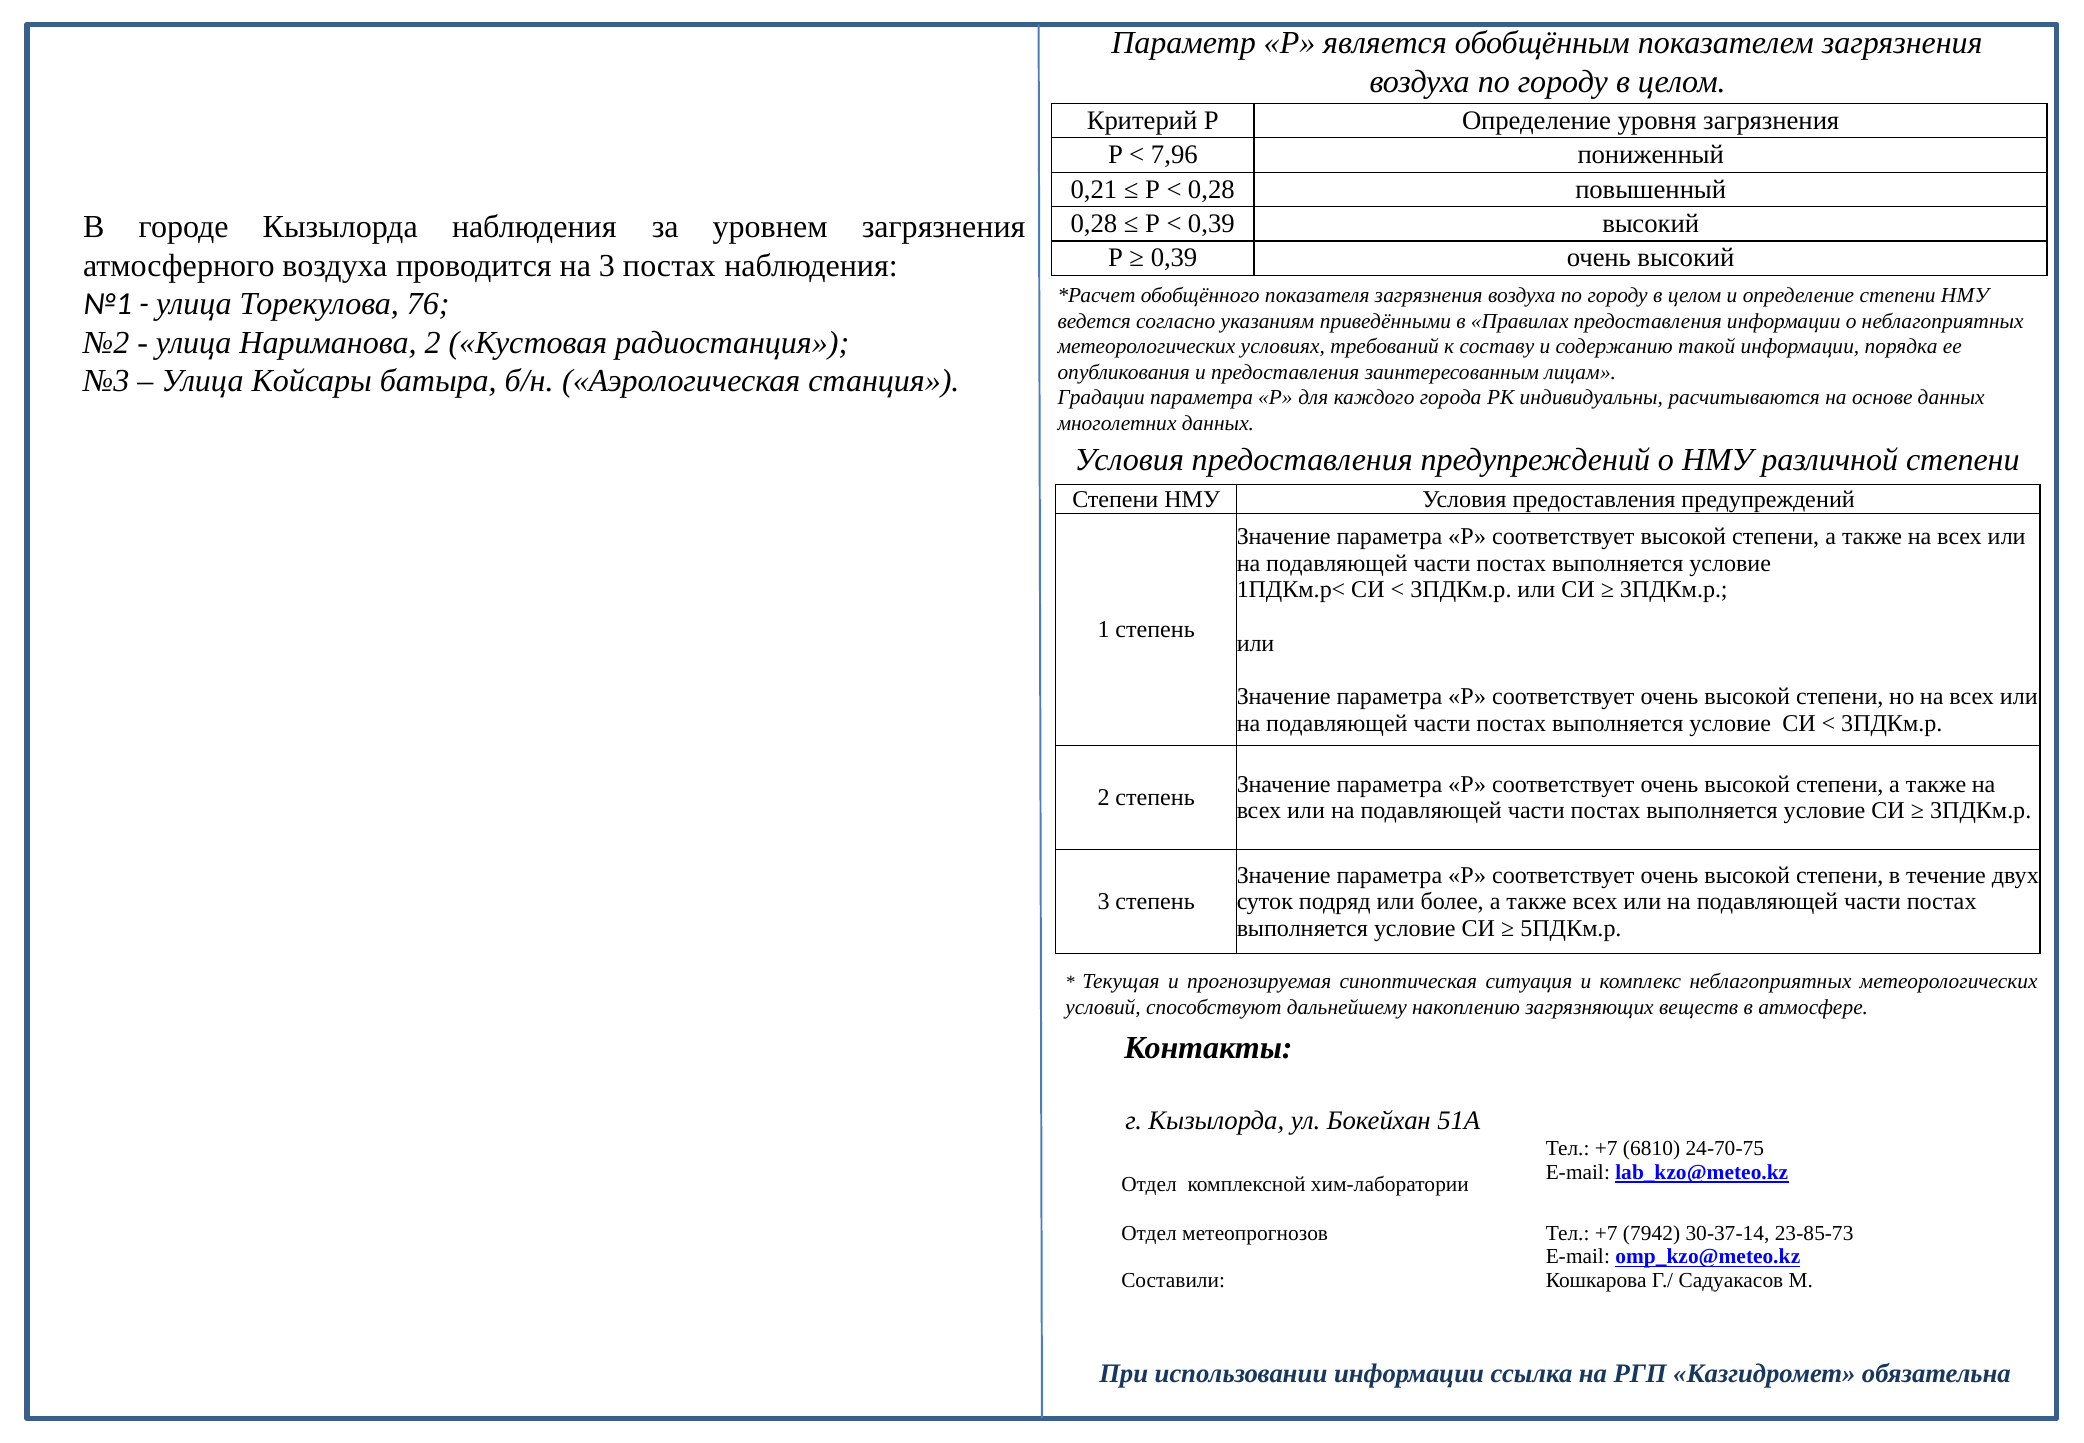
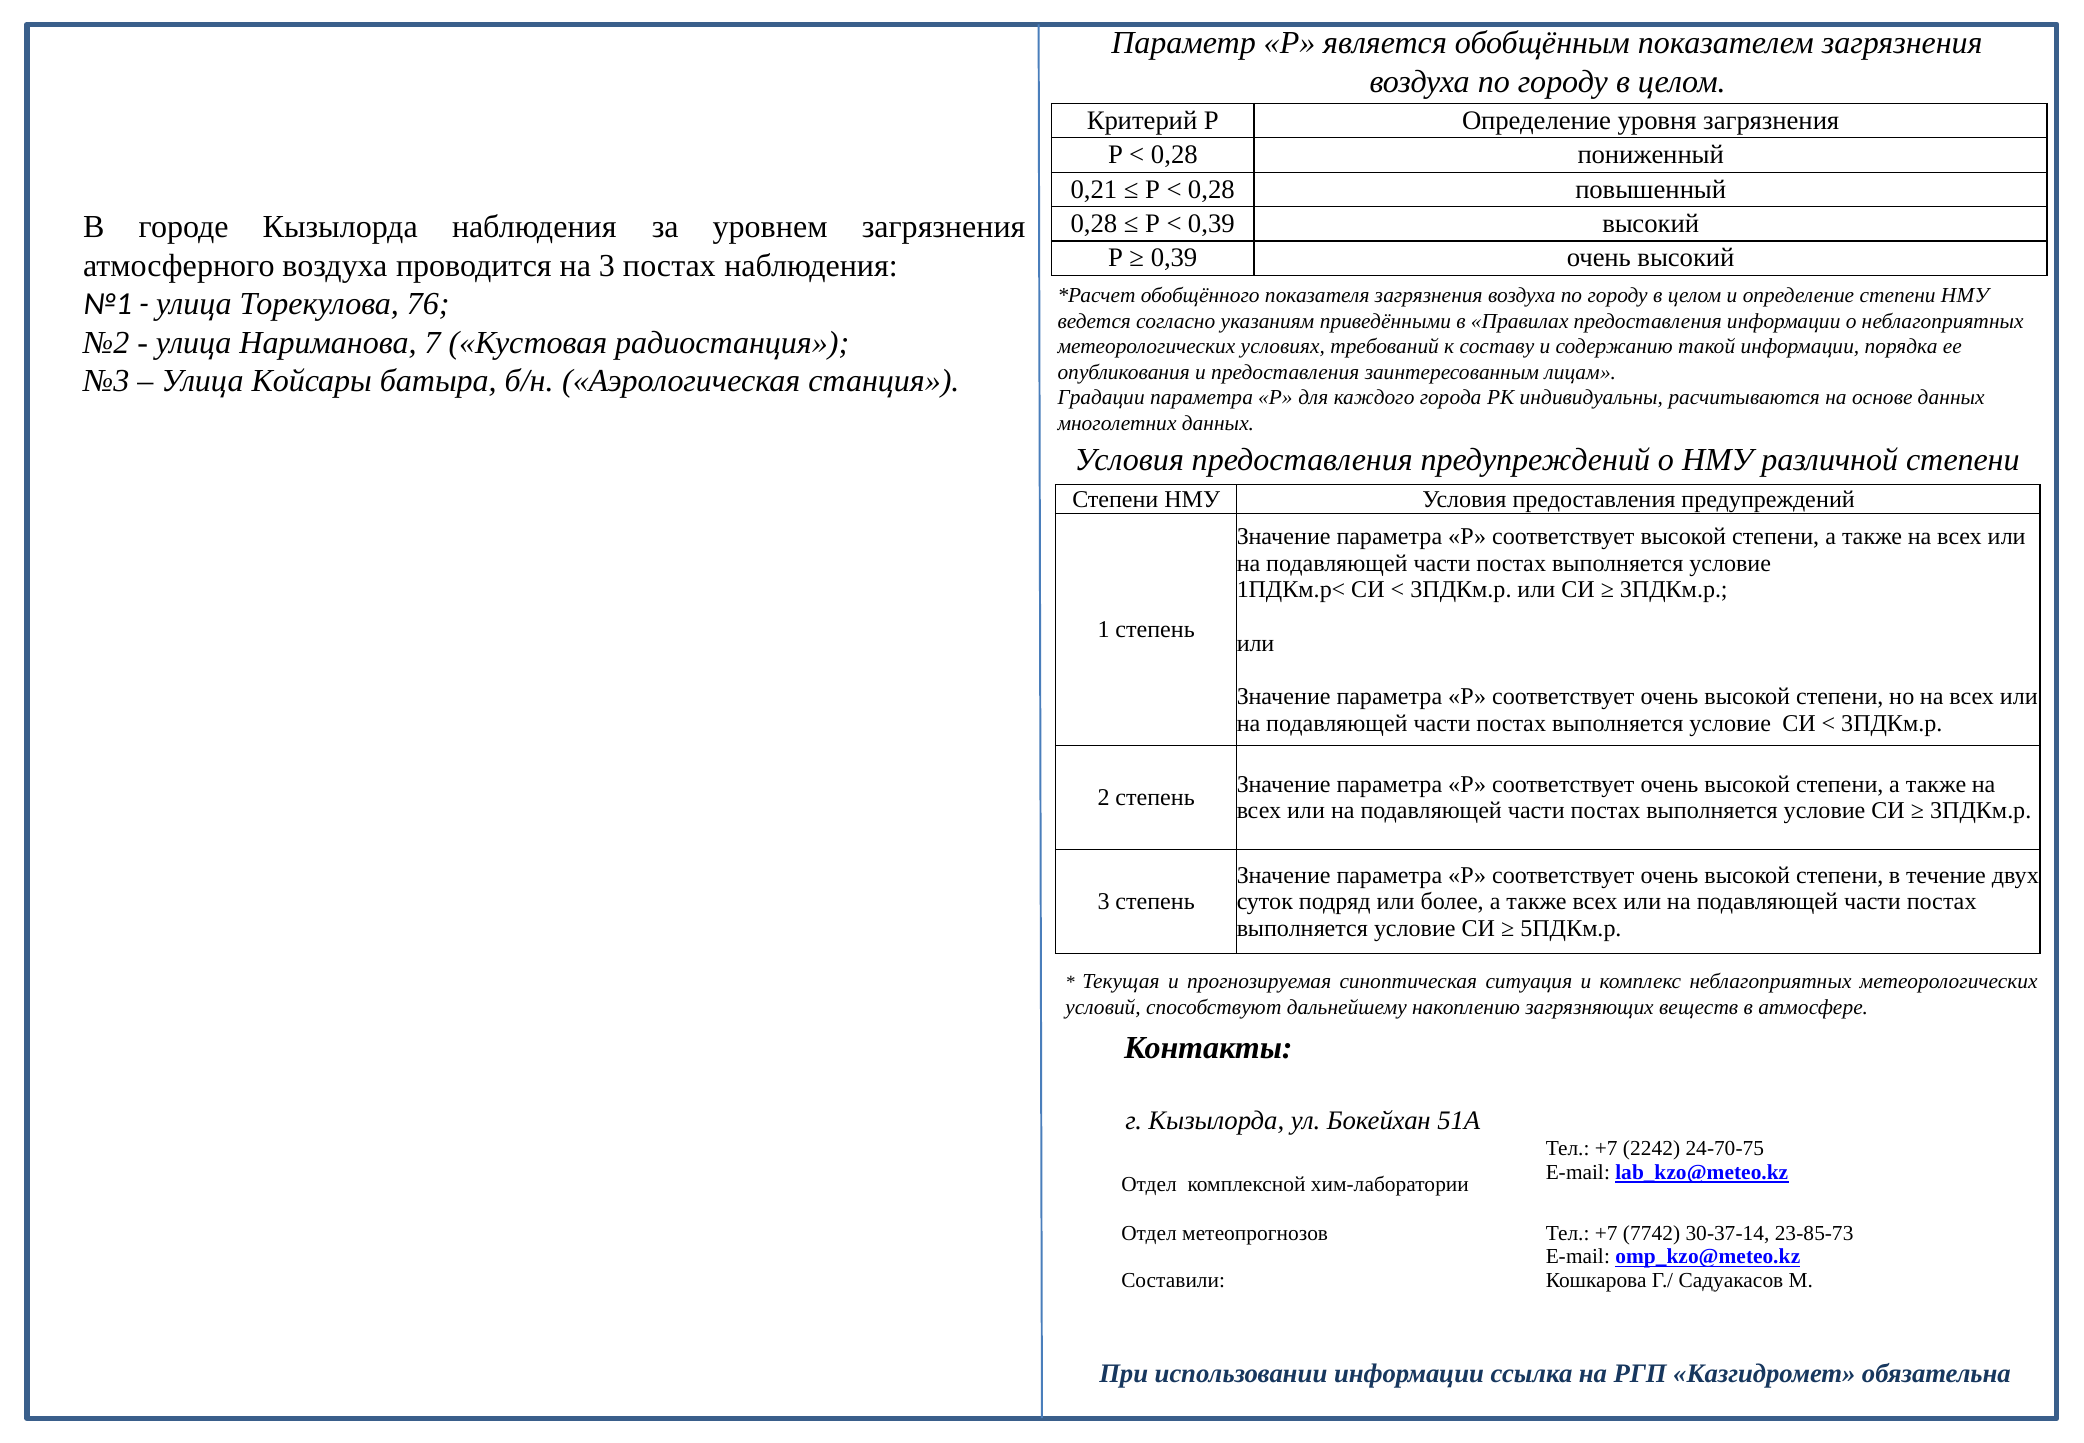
7,96: 7,96 -> 0,28 (1174, 155)
Нариманова 2: 2 -> 7 (433, 343)
6810: 6810 -> 2242 (1652, 1149)
7942: 7942 -> 7742 (1652, 1233)
